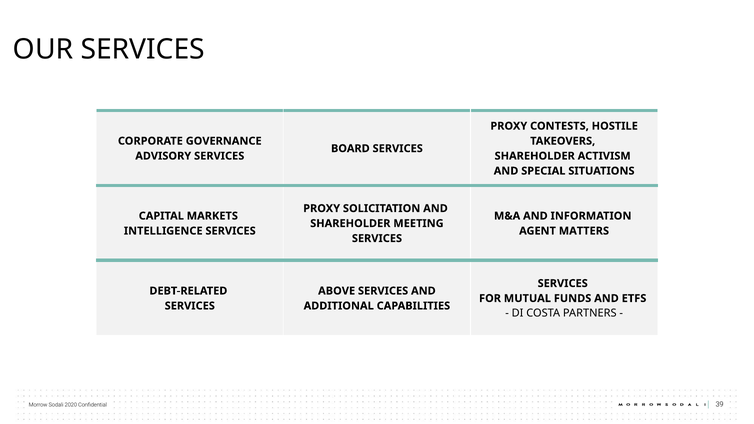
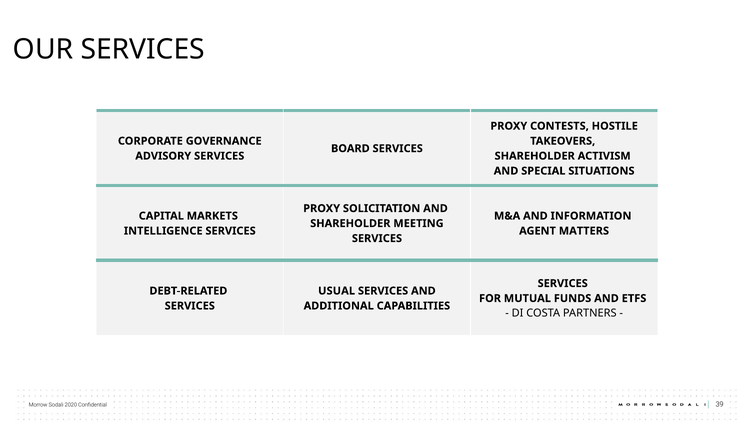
ABOVE: ABOVE -> USUAL (337, 291)
